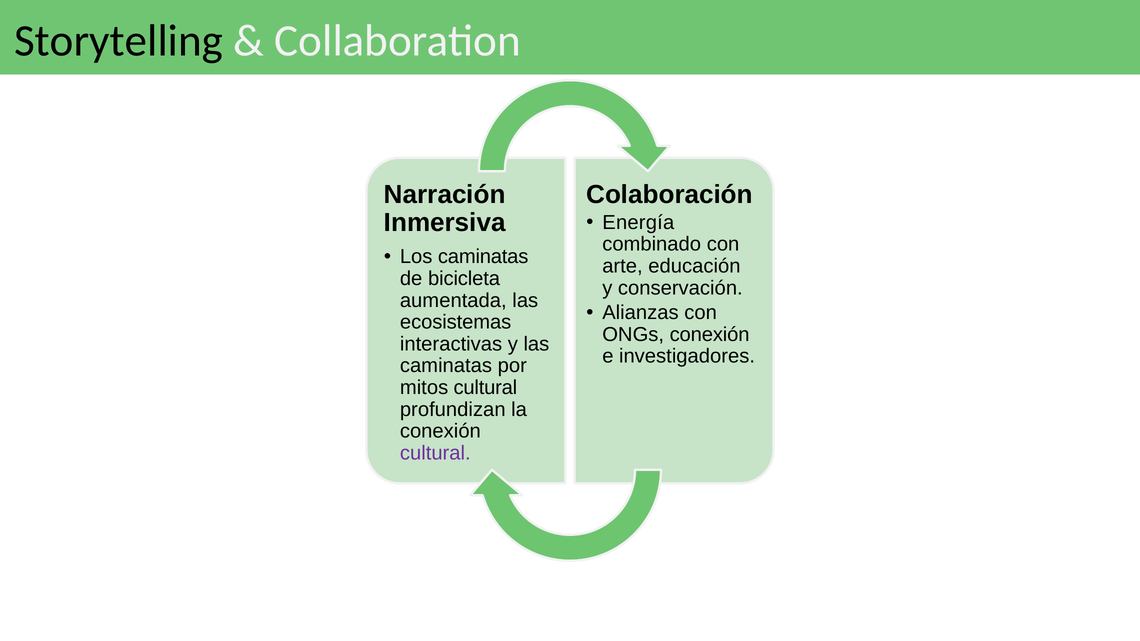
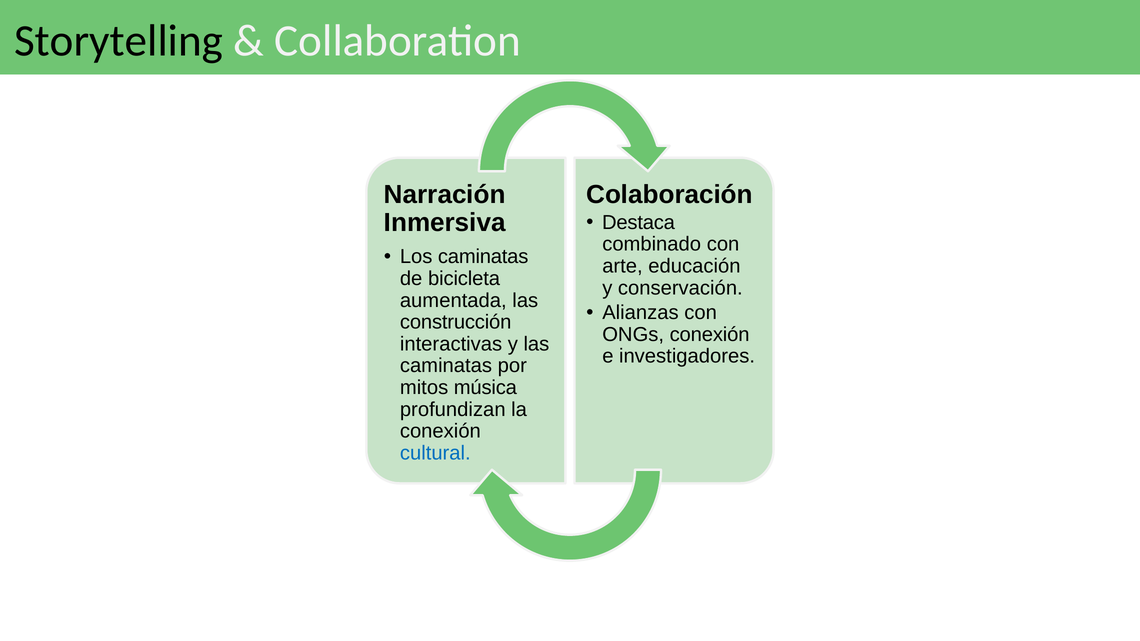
Energía: Energía -> Destaca (639, 223)
ecosistemas: ecosistemas -> construcción (456, 322)
mitos cultural: cultural -> música (485, 388)
cultural colour: purple -> blue (435, 453)
